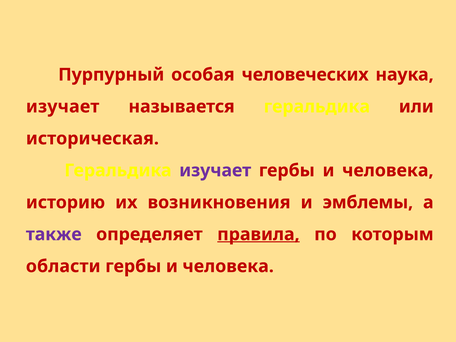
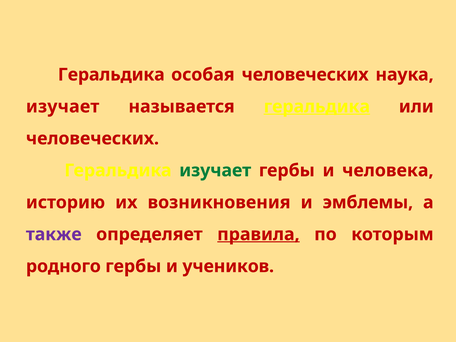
Пурпурный: Пурпурный -> Геральдика (111, 75)
геральдика underline: none -> present (317, 107)
историческая: историческая -> человеческих (92, 139)
изучает colour: purple -> green (215, 170)
области: области -> родного (63, 266)
человека: человека -> учеников (228, 266)
